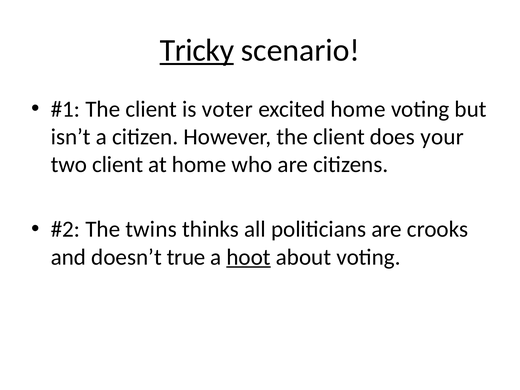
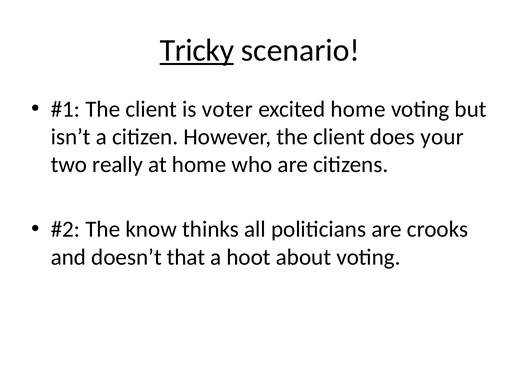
two client: client -> really (118, 165)
twins: twins -> know (151, 229)
true: true -> that (186, 257)
hoot underline: present -> none (249, 257)
